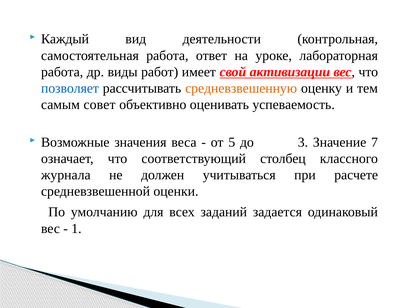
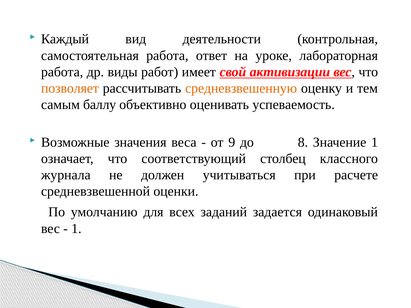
позволяет colour: blue -> orange (70, 88)
совет: совет -> баллу (100, 105)
5: 5 -> 9 (232, 142)
3: 3 -> 8 (303, 142)
Значение 7: 7 -> 1 (375, 142)
